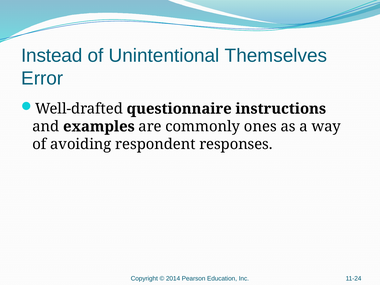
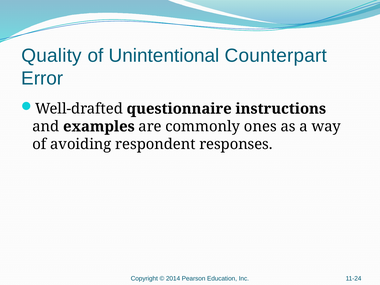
Instead: Instead -> Quality (52, 56)
Themselves: Themselves -> Counterpart (276, 56)
